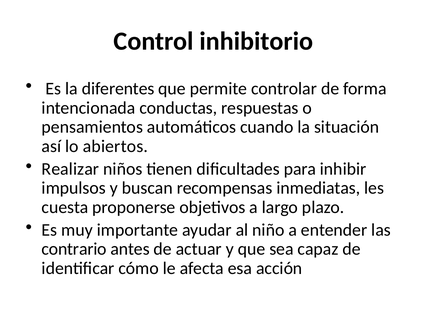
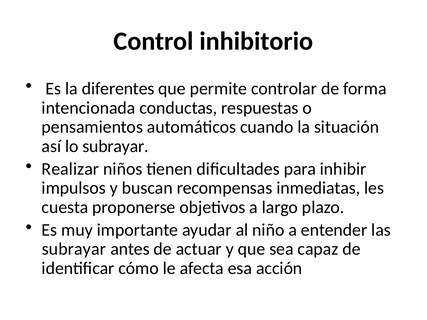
lo abiertos: abiertos -> subrayar (116, 146)
contrario: contrario -> subrayar (74, 249)
